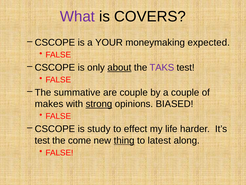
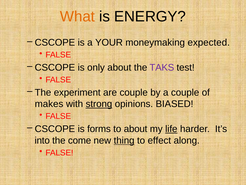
What colour: purple -> orange (77, 16)
COVERS: COVERS -> ENERGY (150, 16)
about underline: present -> none (119, 67)
summative: summative -> experiment (77, 92)
study: study -> forms (99, 129)
to effect: effect -> about (136, 129)
life underline: none -> present (171, 129)
test: test -> into (42, 140)
latest: latest -> effect (159, 140)
